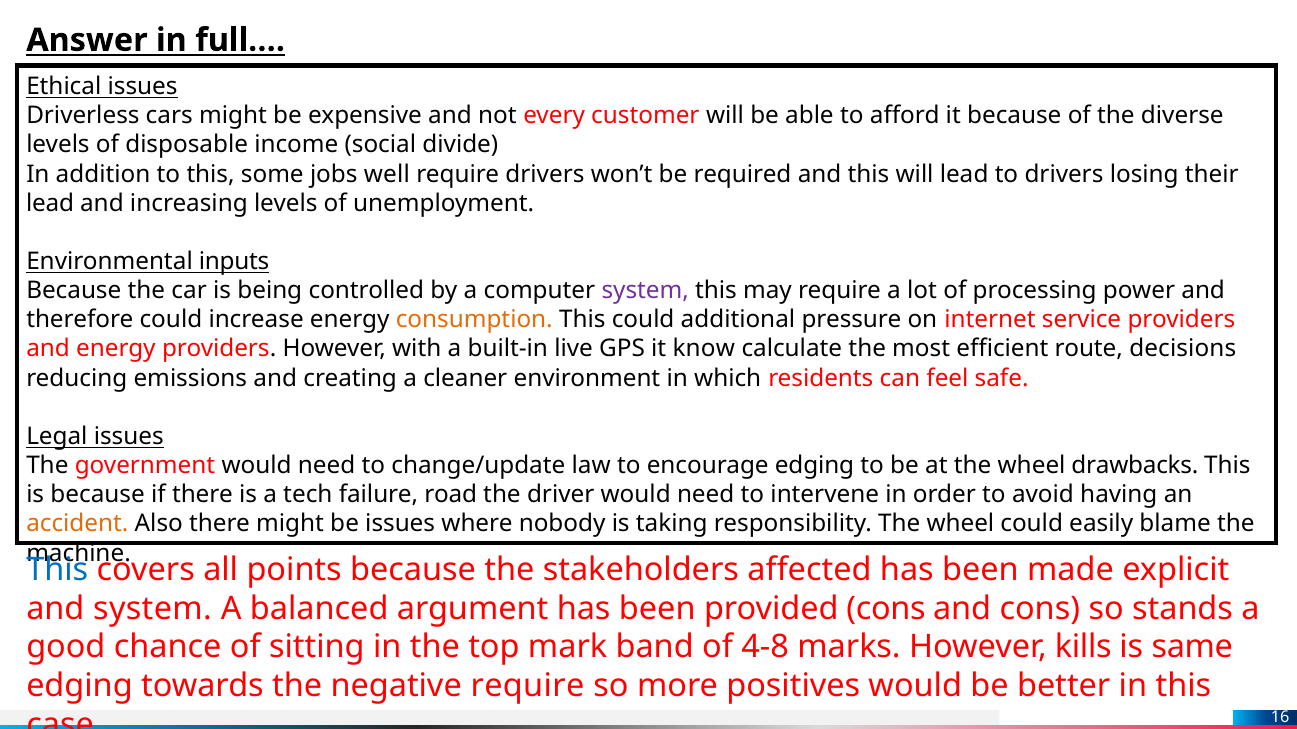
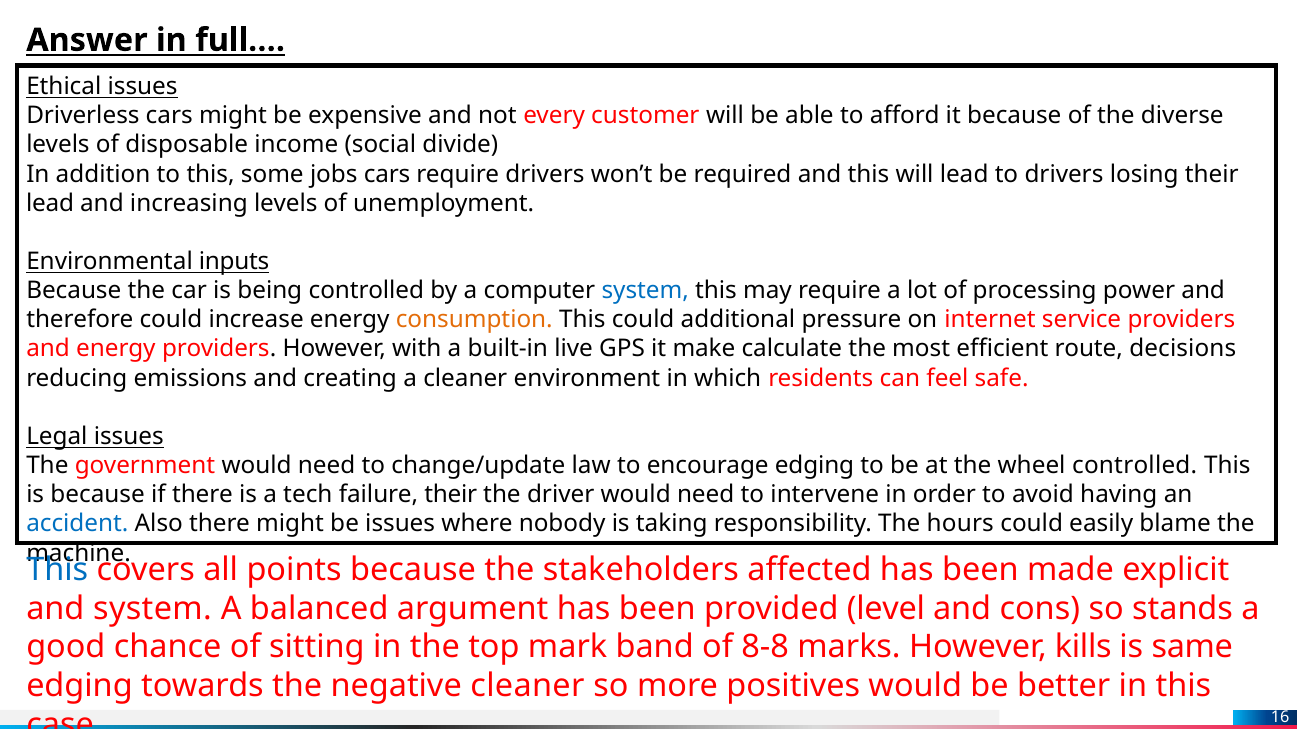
jobs well: well -> cars (387, 174)
system colour: purple -> blue (645, 291)
know: know -> make (704, 349)
wheel drawbacks: drawbacks -> controlled (1135, 466)
failure road: road -> their (451, 495)
accident colour: orange -> blue (77, 524)
responsibility The wheel: wheel -> hours (960, 524)
provided cons: cons -> level (886, 609)
4-8: 4-8 -> 8-8 (765, 648)
negative require: require -> cleaner (527, 687)
